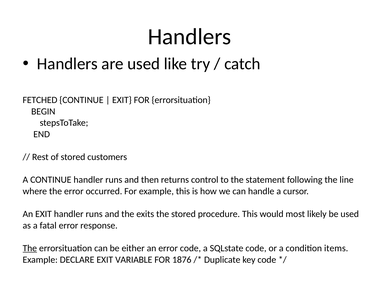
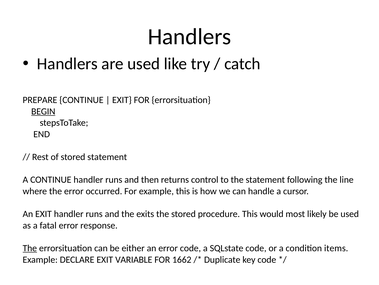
FETCHED: FETCHED -> PREPARE (40, 100)
BEGIN underline: none -> present (43, 111)
stored customers: customers -> statement (107, 157)
1876: 1876 -> 1662 (182, 259)
